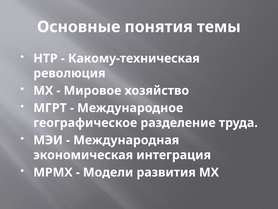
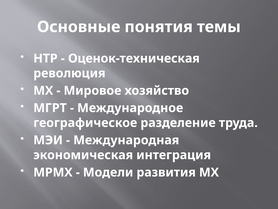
Какому-техническая: Какому-техническая -> Оценок-техническая (134, 58)
